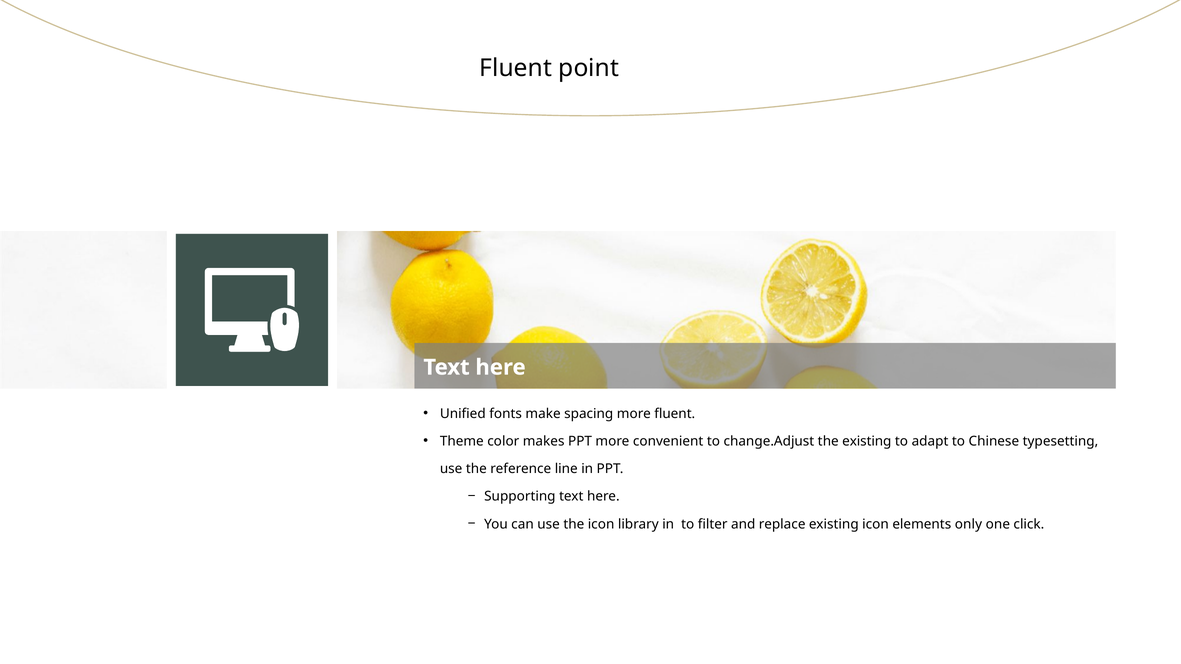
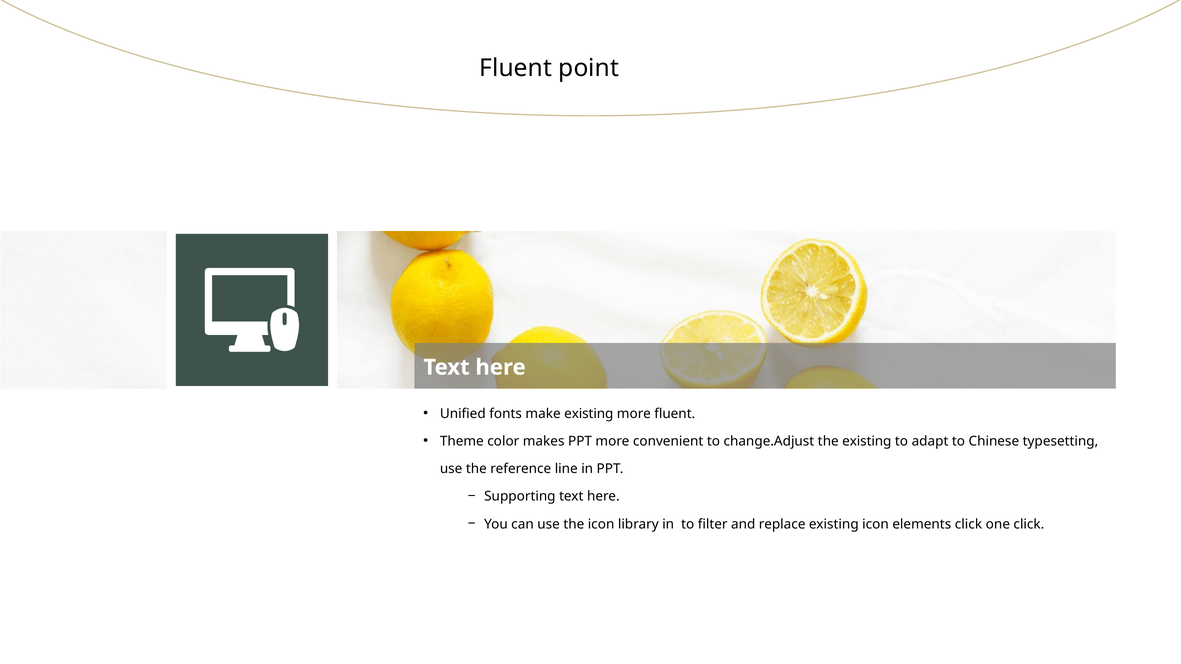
make spacing: spacing -> existing (589, 414)
elements only: only -> click (968, 524)
